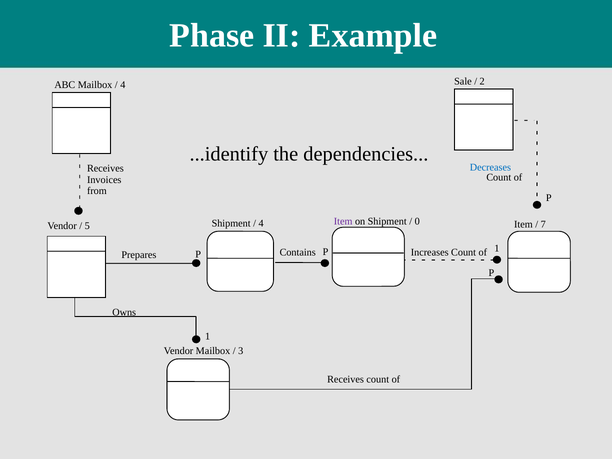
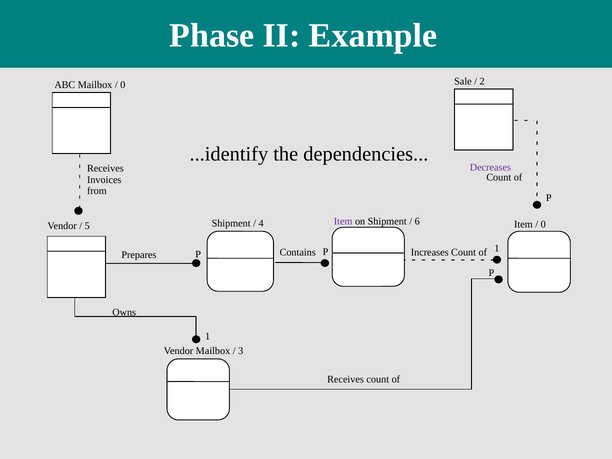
4: 4 -> 0 (123, 85)
Decreases colour: blue -> purple (490, 168)
0: 0 -> 6 (417, 222)
7: 7 -> 0 (543, 224)
